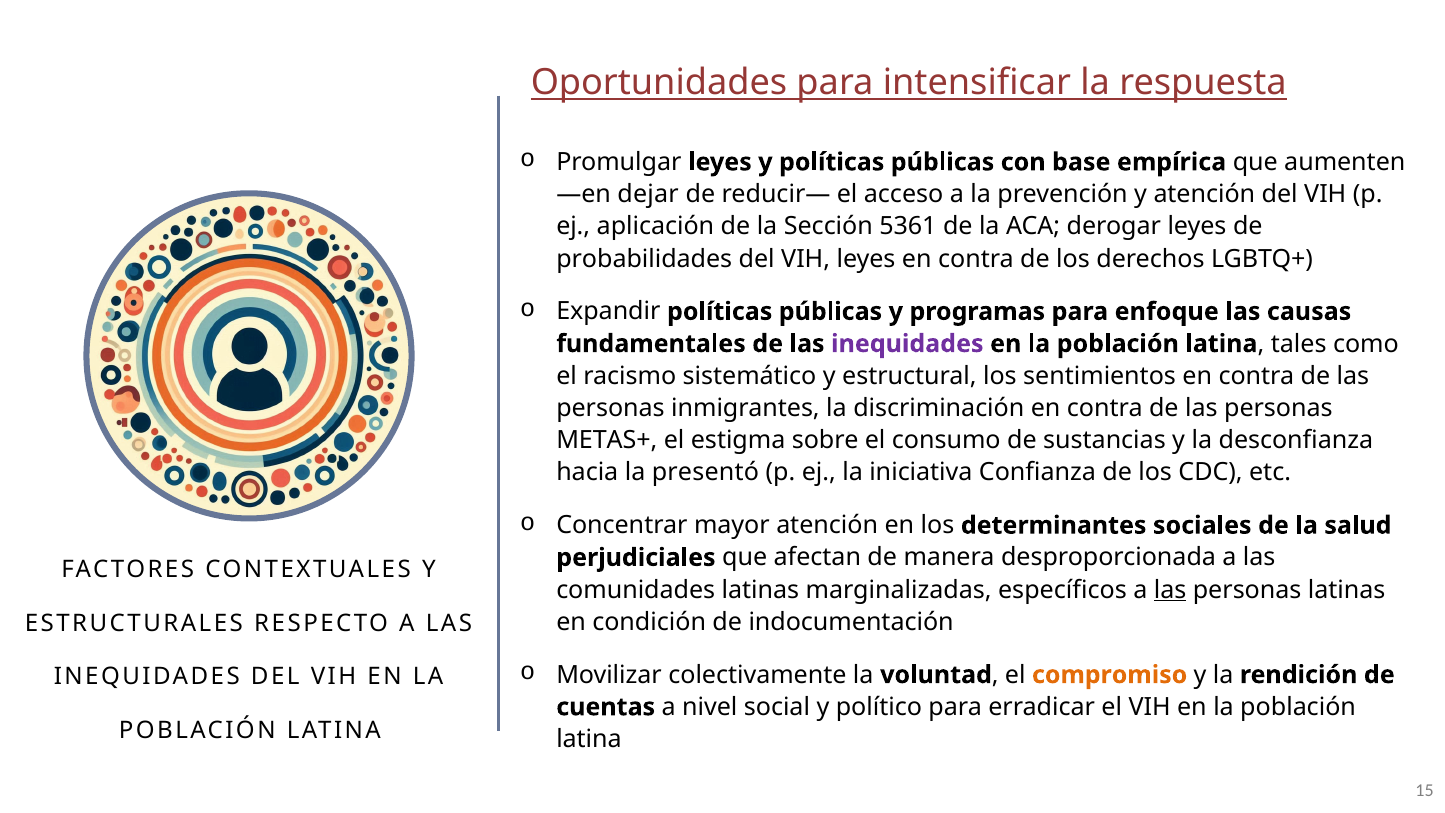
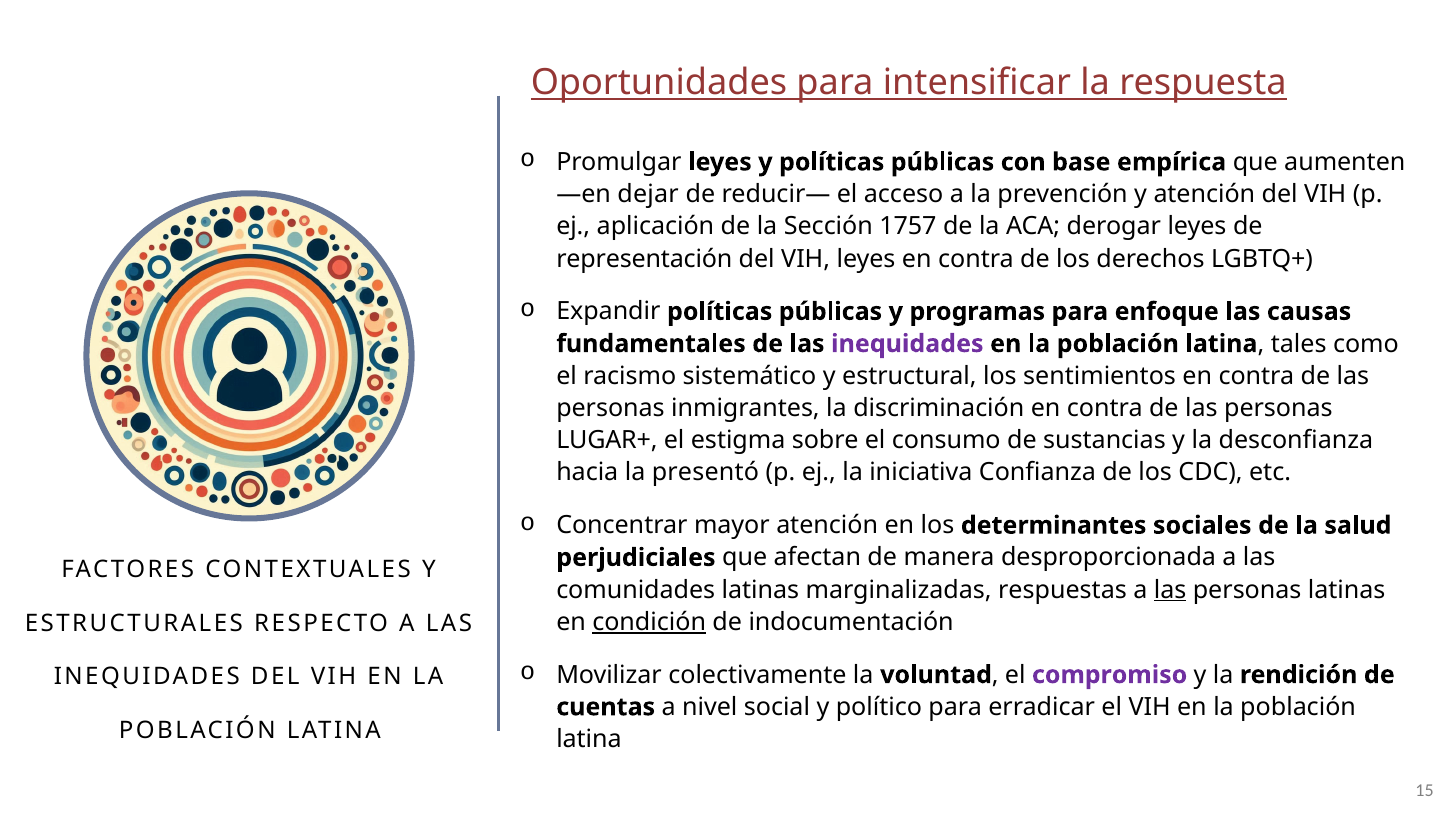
5361: 5361 -> 1757 (908, 227)
probabilidades: probabilidades -> representación (644, 259)
METAS+: METAS+ -> LUGAR+ (607, 440)
específicos: específicos -> respuestas (1062, 590)
condición underline: none -> present (649, 622)
compromiso colour: orange -> purple (1110, 675)
